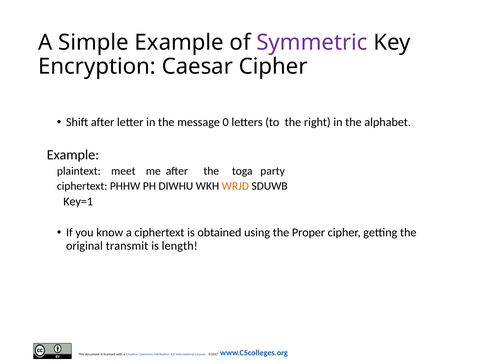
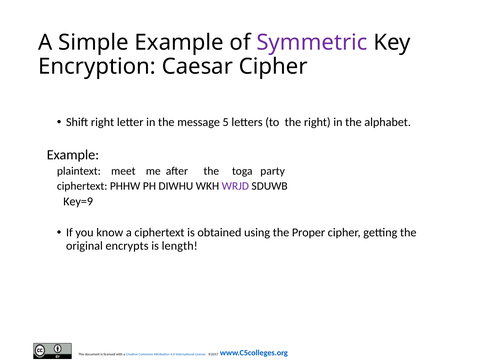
Shift after: after -> right (103, 122)
0: 0 -> 5 (226, 122)
WRJD colour: orange -> purple (235, 186)
Key=1: Key=1 -> Key=9 (78, 201)
transmit: transmit -> encrypts (127, 246)
